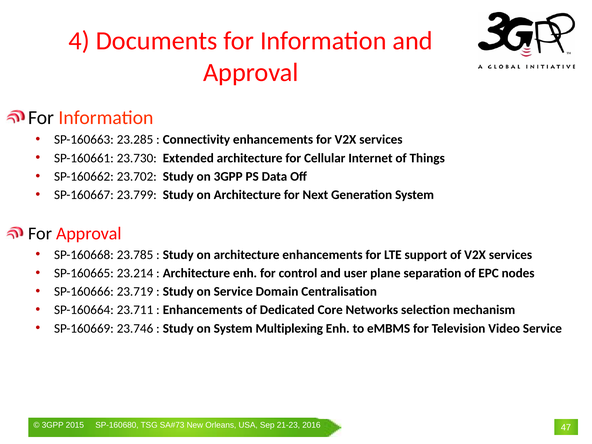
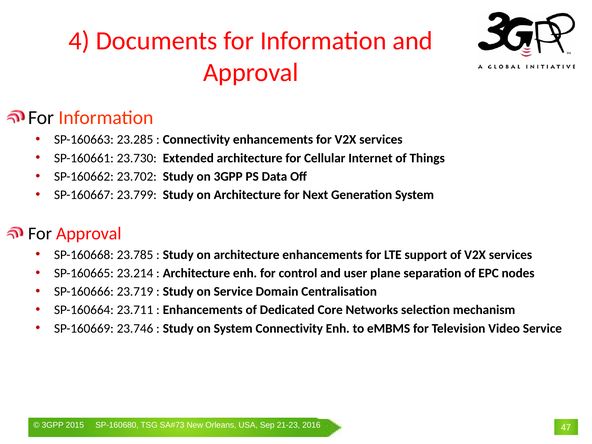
System Multiplexing: Multiplexing -> Connectivity (289, 328)
